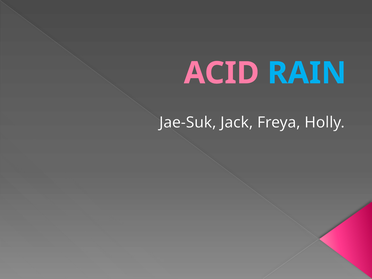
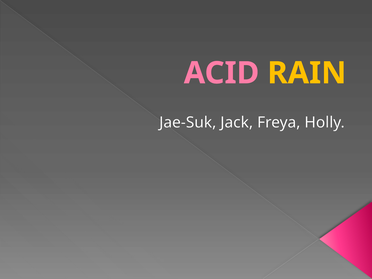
RAIN colour: light blue -> yellow (307, 73)
